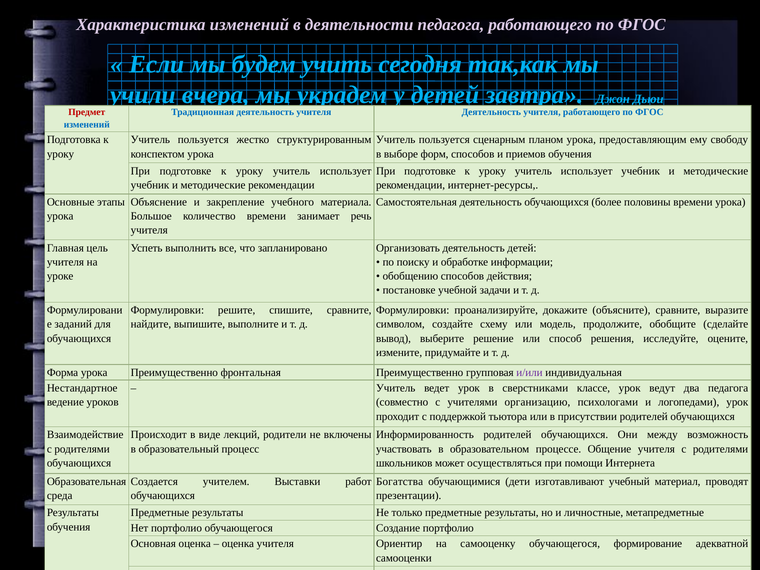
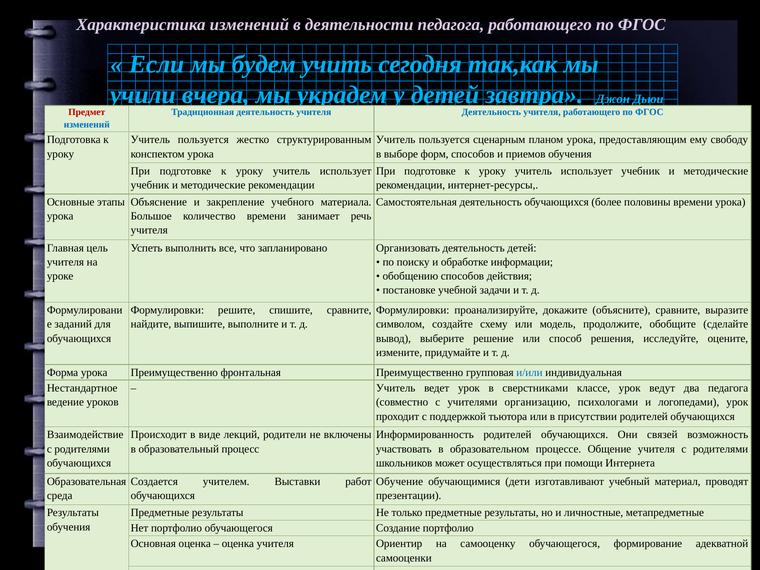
и/или colour: purple -> blue (529, 373)
между: между -> связей (662, 435)
Богатства: Богатства -> Обучение (400, 482)
